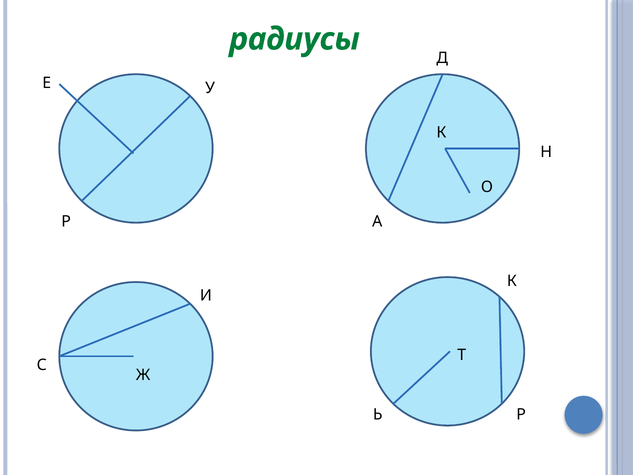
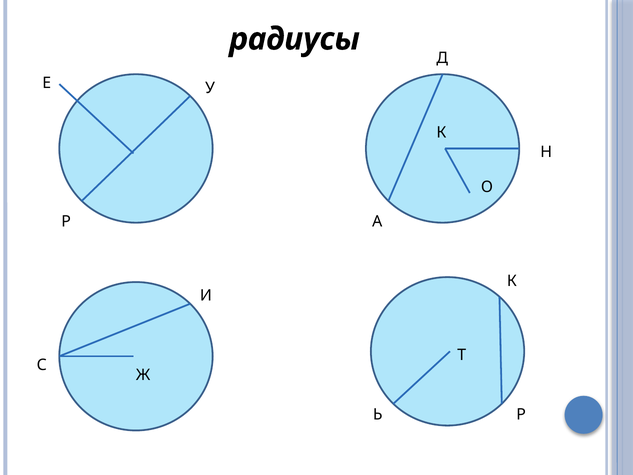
радиусы colour: green -> black (294, 39)
